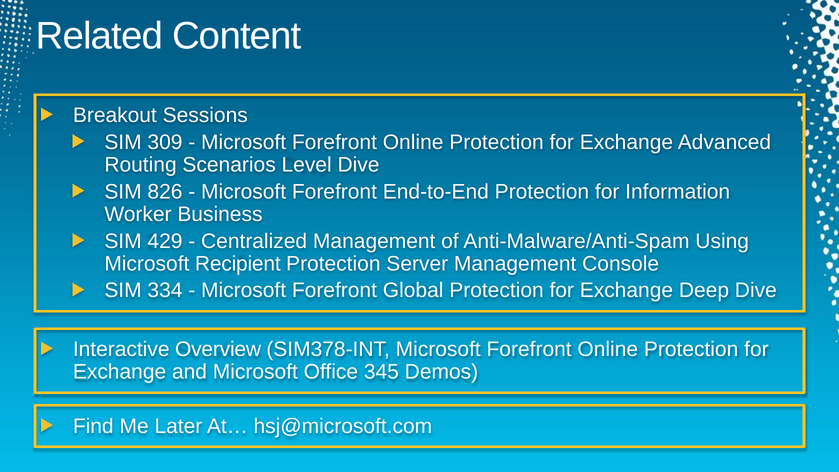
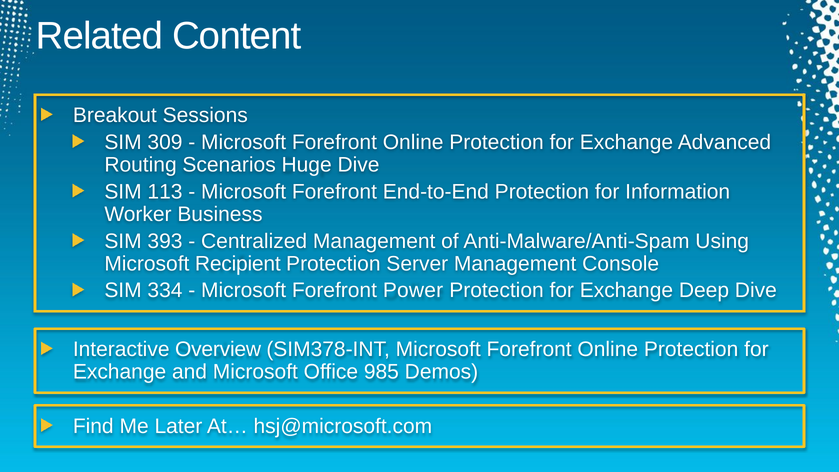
Level: Level -> Huge (307, 165)
826: 826 -> 113 (165, 192)
429: 429 -> 393 (165, 241)
Global: Global -> Power (413, 291)
345: 345 -> 985 (381, 372)
